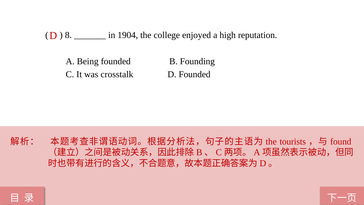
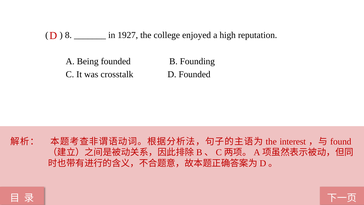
1904: 1904 -> 1927 (128, 35)
tourists: tourists -> interest (293, 141)
